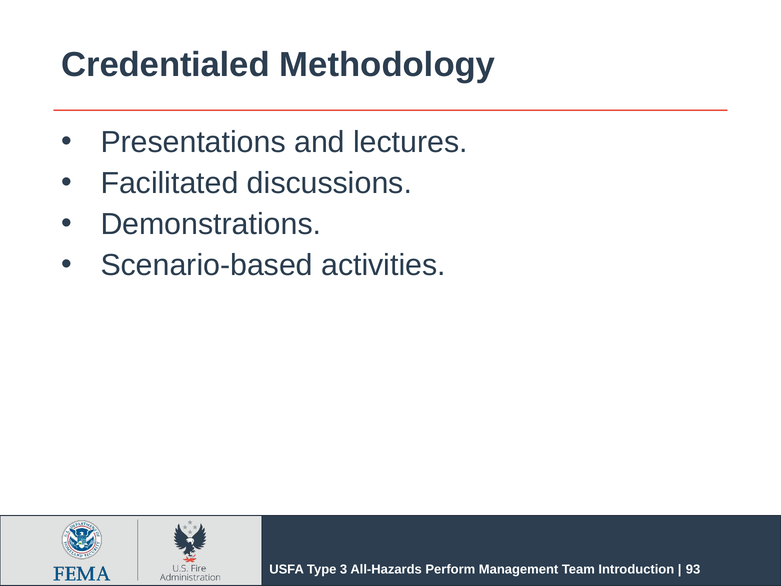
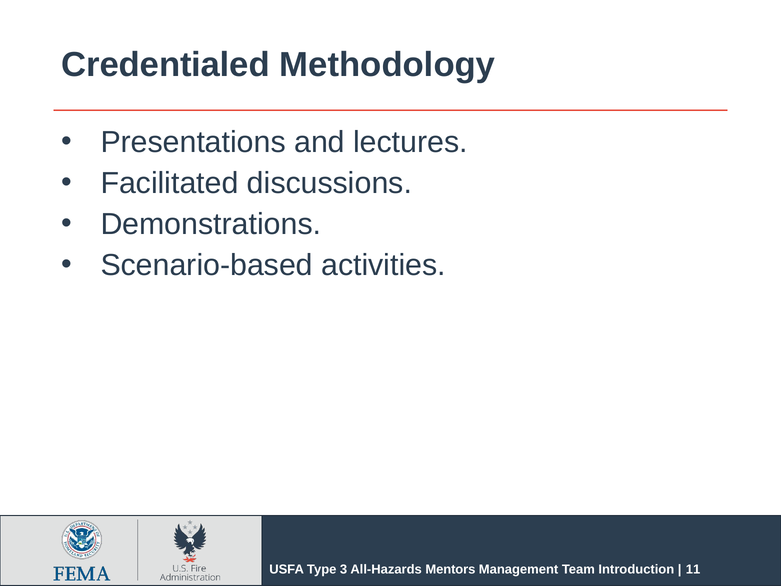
Perform: Perform -> Mentors (450, 569)
93: 93 -> 11 (693, 569)
